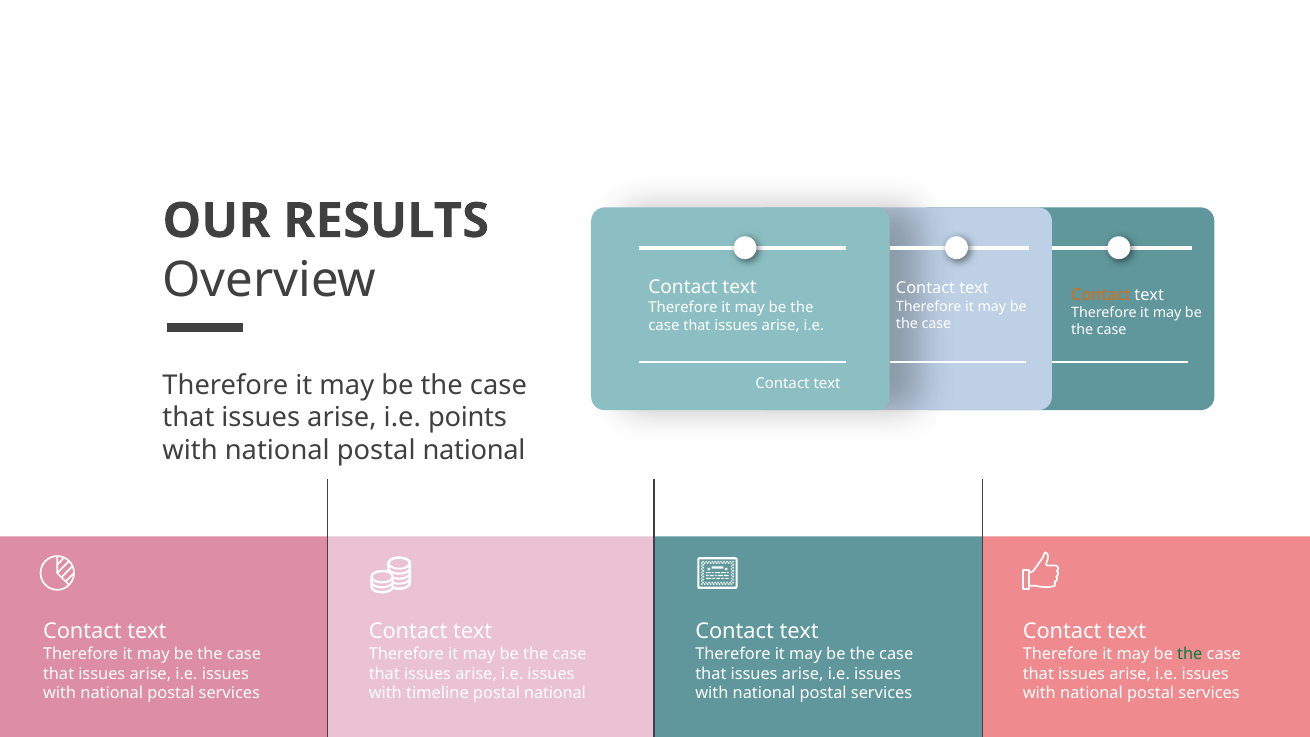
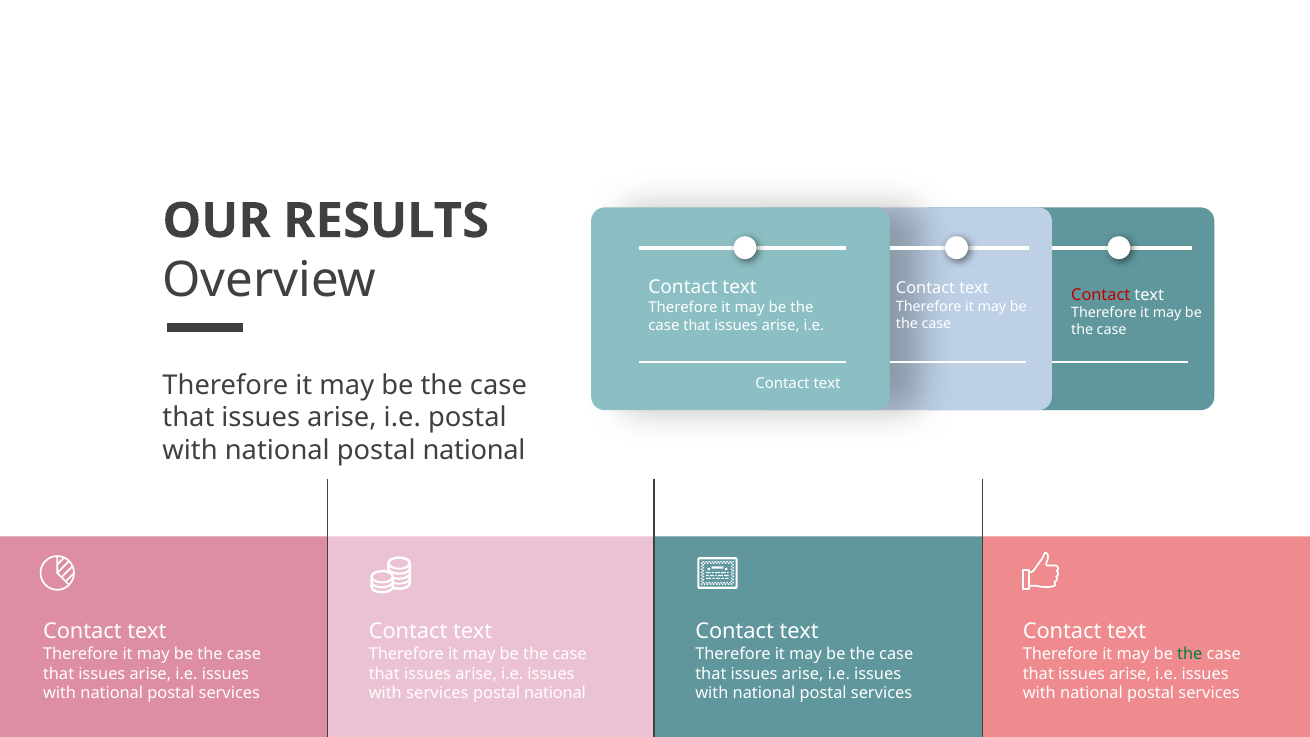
Contact colour: orange -> red (1101, 295)
i.e points: points -> postal (467, 418)
with timeline: timeline -> services (437, 693)
